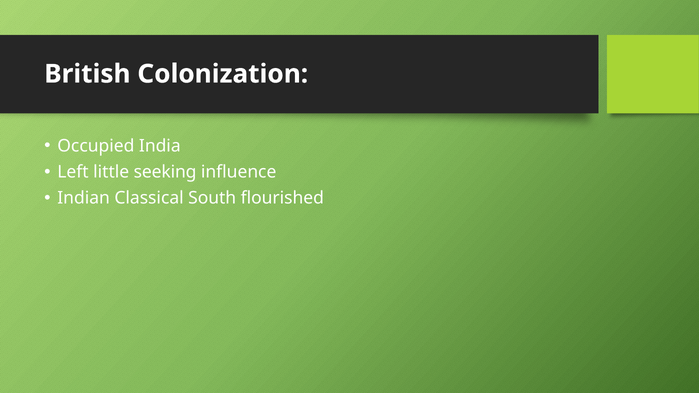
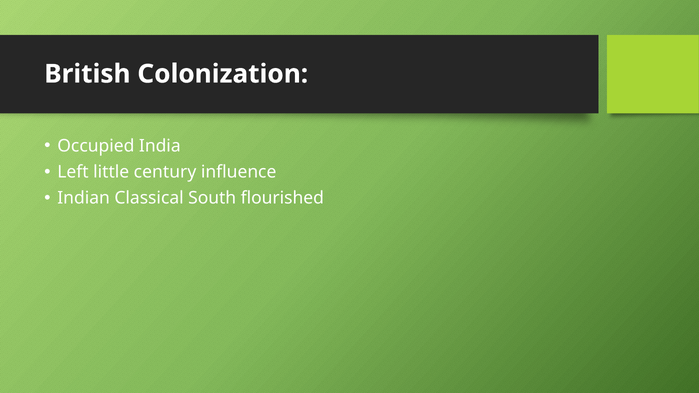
seeking: seeking -> century (165, 172)
